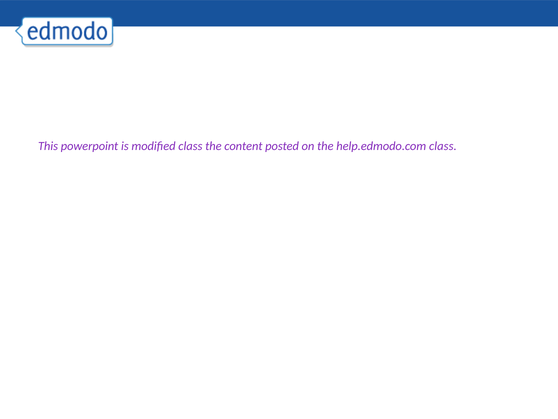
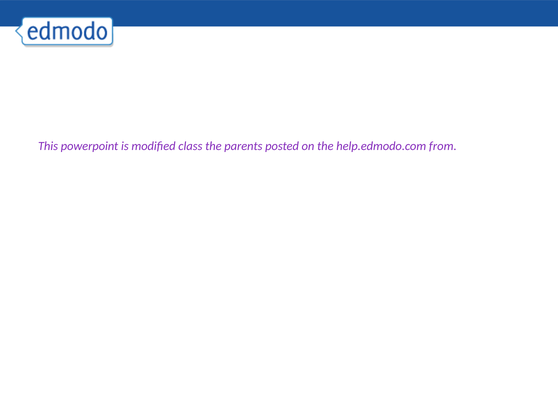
content: content -> parents (243, 146)
help.edmodo.com class: class -> from (443, 146)
